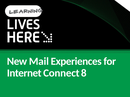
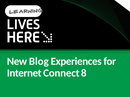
Mail: Mail -> Blog (39, 62)
